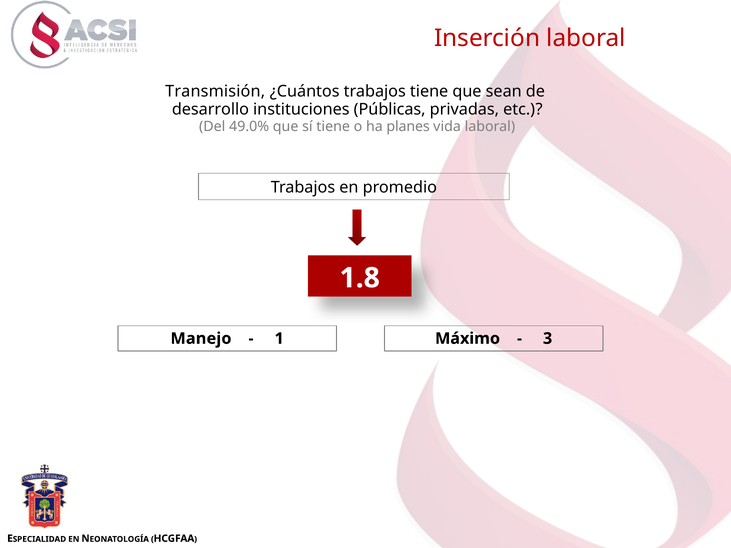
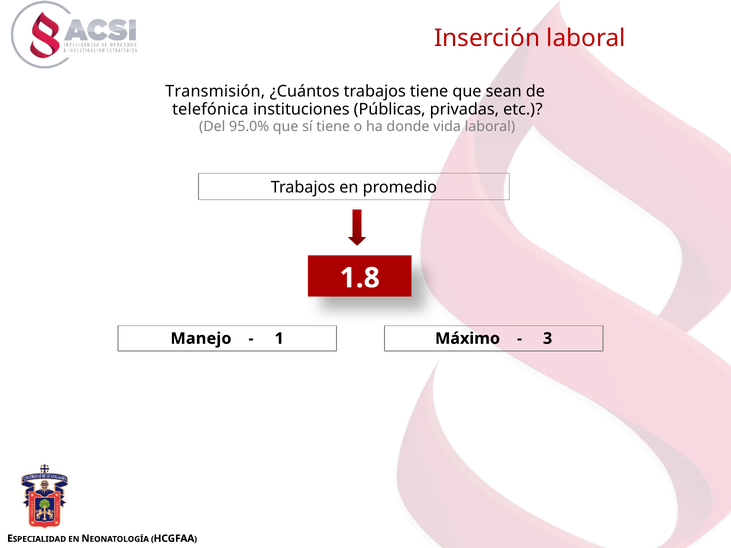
desarrollo: desarrollo -> telefónica (210, 109)
49.0%: 49.0% -> 95.0% (249, 126)
planes: planes -> donde (408, 126)
